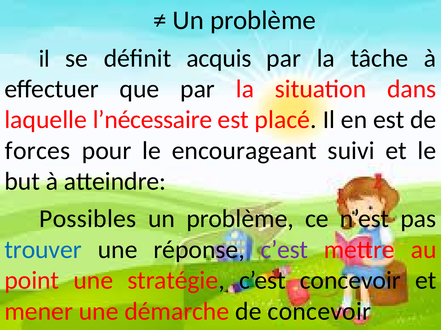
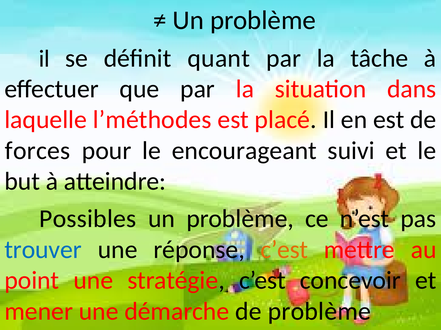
acquis: acquis -> quant (219, 58)
l’nécessaire: l’nécessaire -> l’méthodes (152, 120)
c’est colour: purple -> orange (284, 250)
de concevoir: concevoir -> problème (319, 312)
